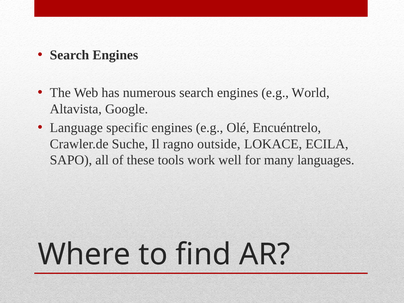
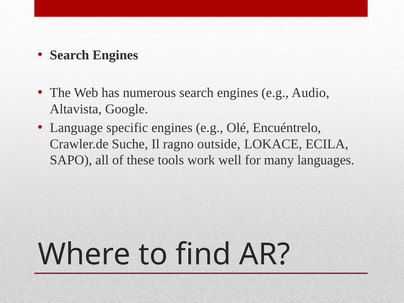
World: World -> Audio (311, 93)
